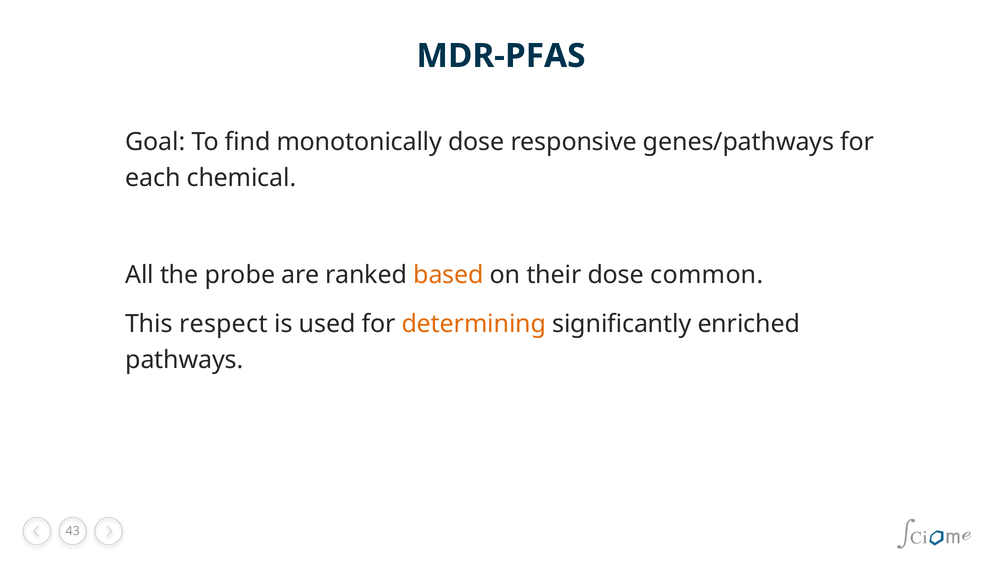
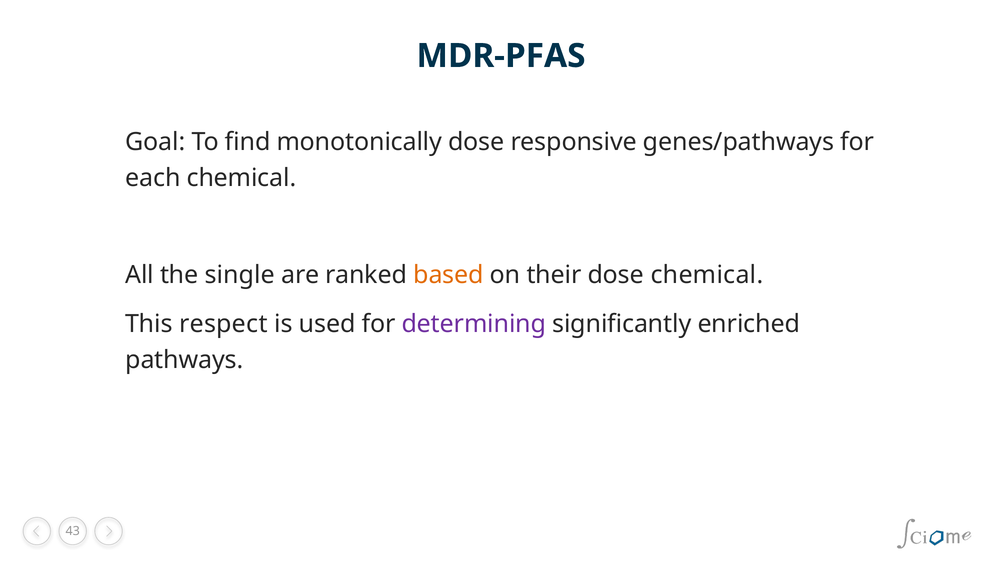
probe: probe -> single (240, 275)
dose common: common -> chemical (707, 275)
determining colour: orange -> purple (474, 324)
